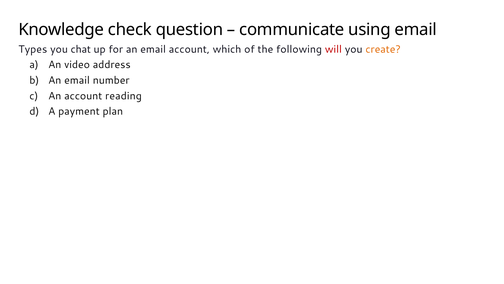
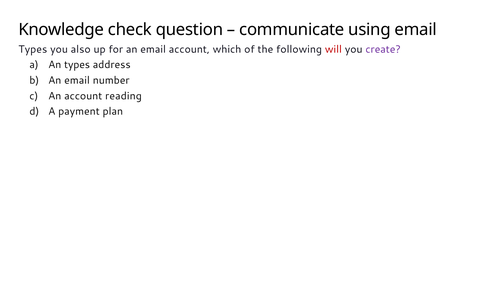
chat: chat -> also (81, 49)
create colour: orange -> purple (383, 49)
An video: video -> types (77, 65)
